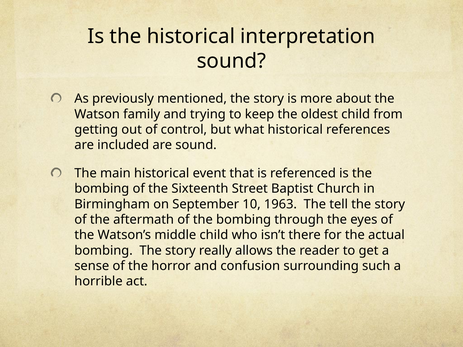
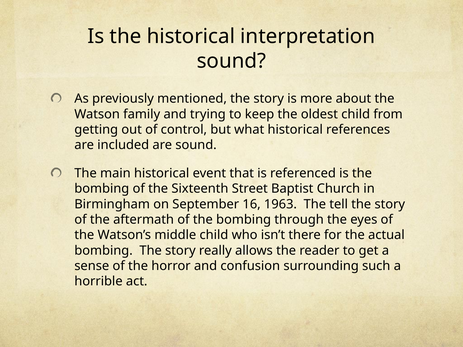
10: 10 -> 16 (252, 204)
